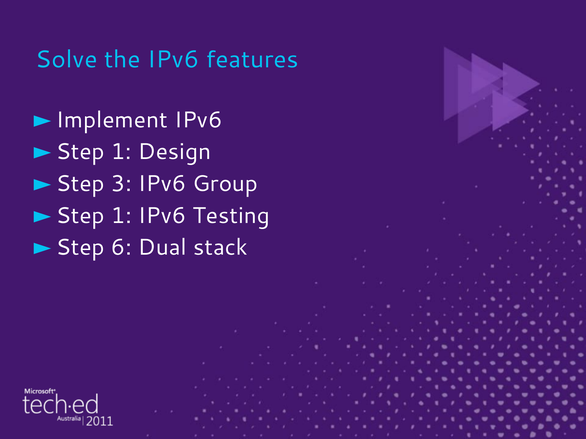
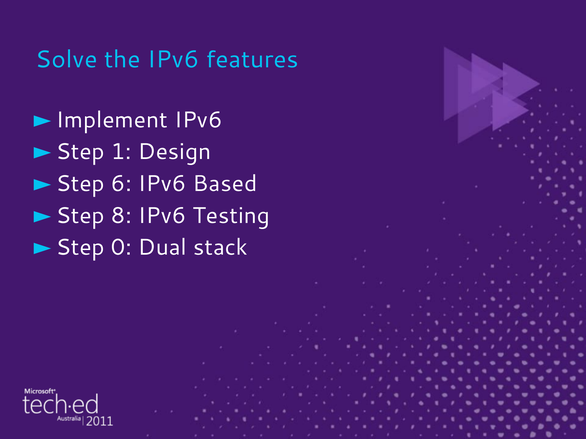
3: 3 -> 6 (121, 184)
Group: Group -> Based (225, 184)
1: 1 -> 8 (121, 216)
6: 6 -> 0 (121, 248)
